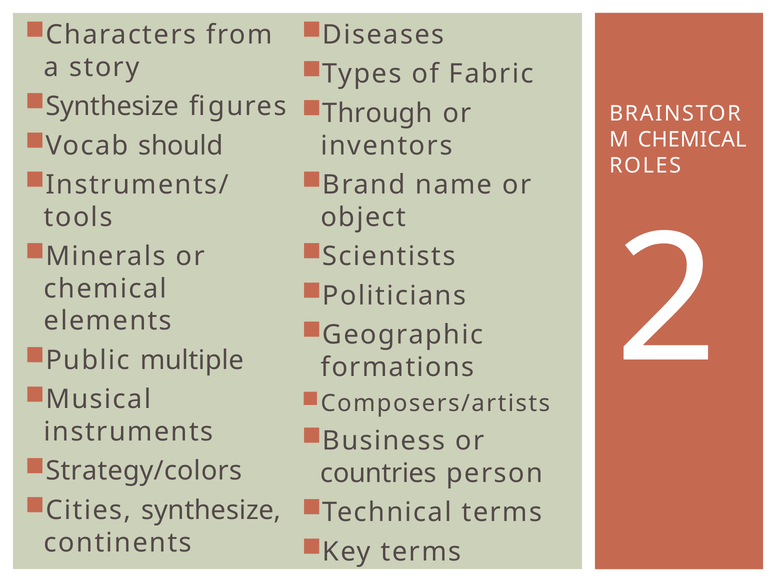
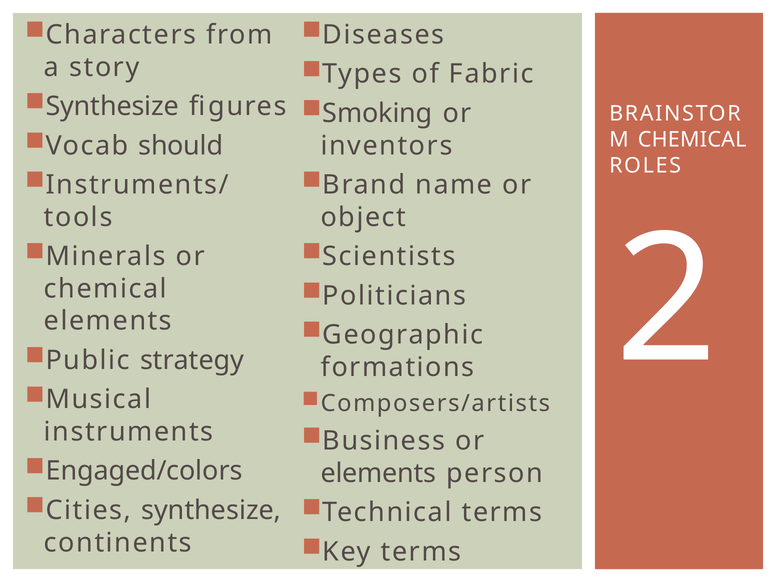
Through: Through -> Smoking (378, 113)
multiple: multiple -> strategy (192, 360)
Strategy/colors: Strategy/colors -> Engaged/colors (144, 471)
countries: countries -> elements (378, 473)
